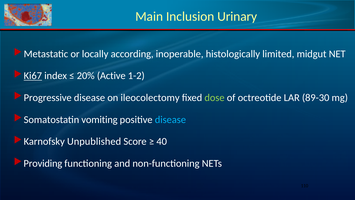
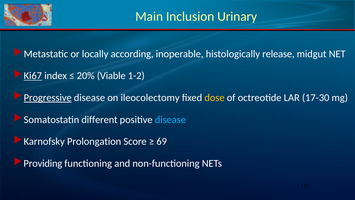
limited: limited -> release (278, 54)
Active: Active -> Viable (111, 76)
Progressive underline: none -> present (48, 98)
dose colour: light green -> yellow (215, 98)
89-30: 89-30 -> 17-30 (316, 98)
vomiting: vomiting -> different (100, 119)
Unpublished: Unpublished -> Prolongation (94, 141)
40: 40 -> 69 (162, 141)
